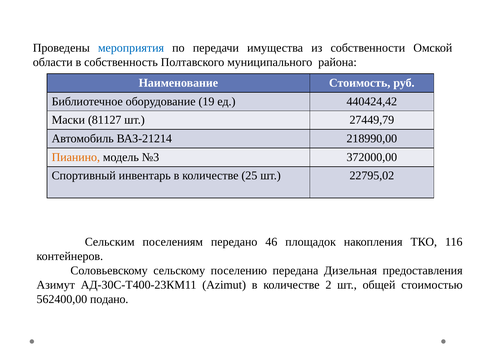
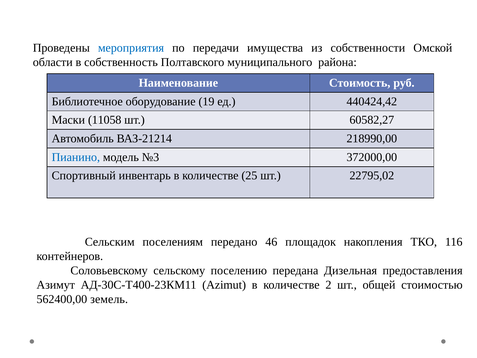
81127: 81127 -> 11058 (105, 120)
27449,79: 27449,79 -> 60582,27 (372, 120)
Пианино colour: orange -> blue (76, 157)
подано: подано -> земель (109, 299)
